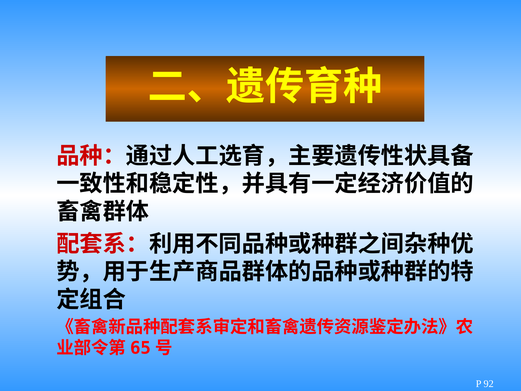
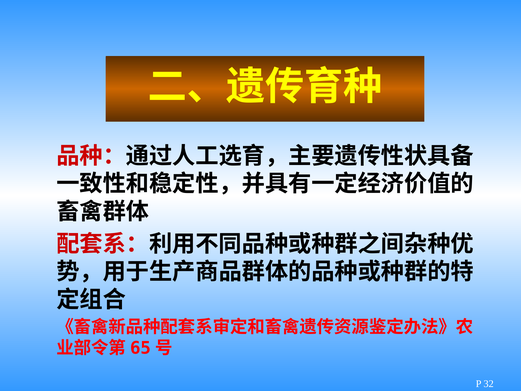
92: 92 -> 32 (489, 384)
